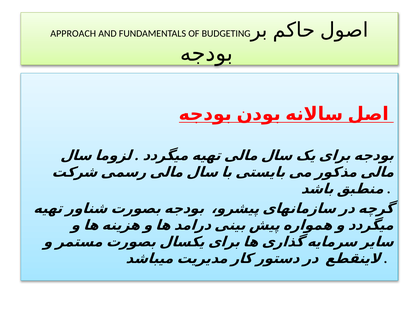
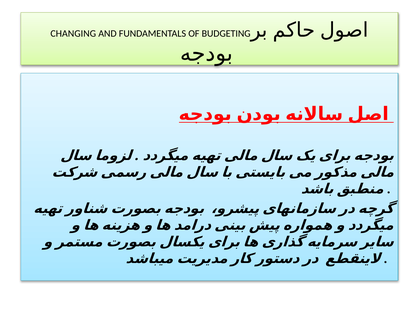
APPROACH: APPROACH -> CHANGING (73, 34)
